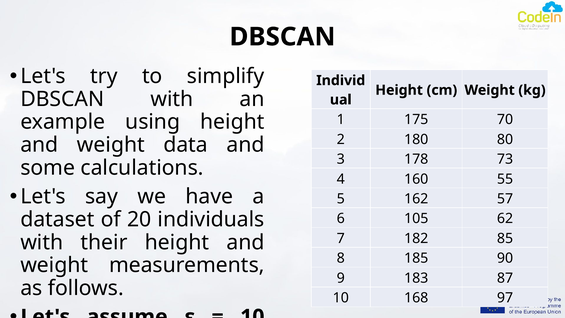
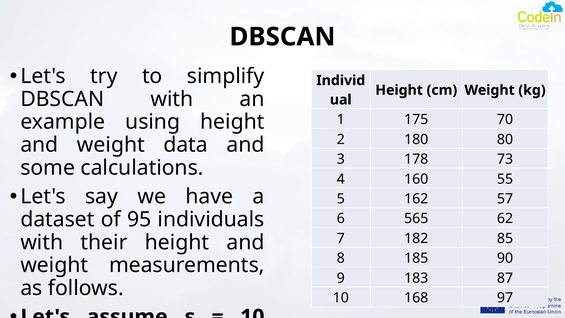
20: 20 -> 95 (139, 219)
105: 105 -> 565 (416, 219)
